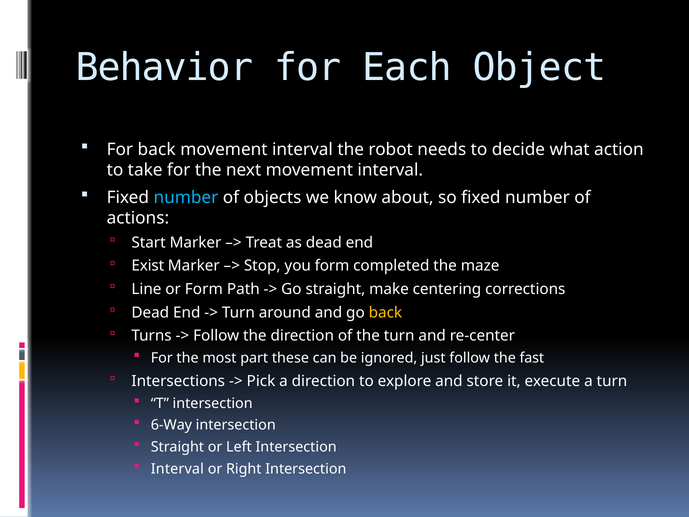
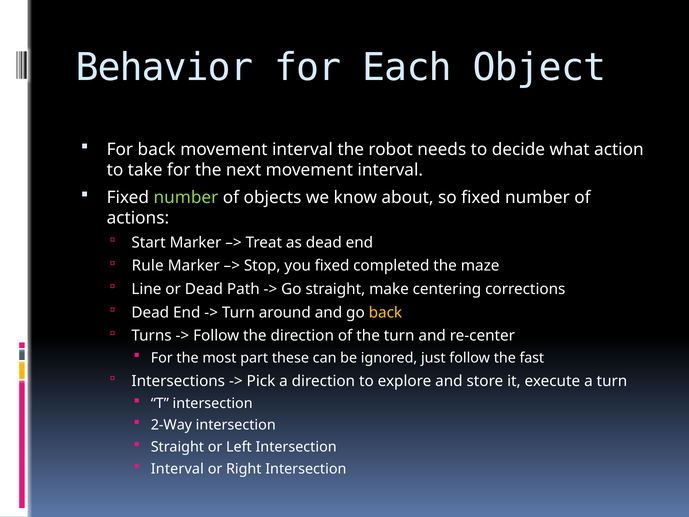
number colour: light blue -> light green (186, 197)
Exist: Exist -> Rule (148, 266)
you form: form -> fixed (332, 266)
or Form: Form -> Dead (204, 289)
6-Way: 6-Way -> 2-Way (171, 425)
